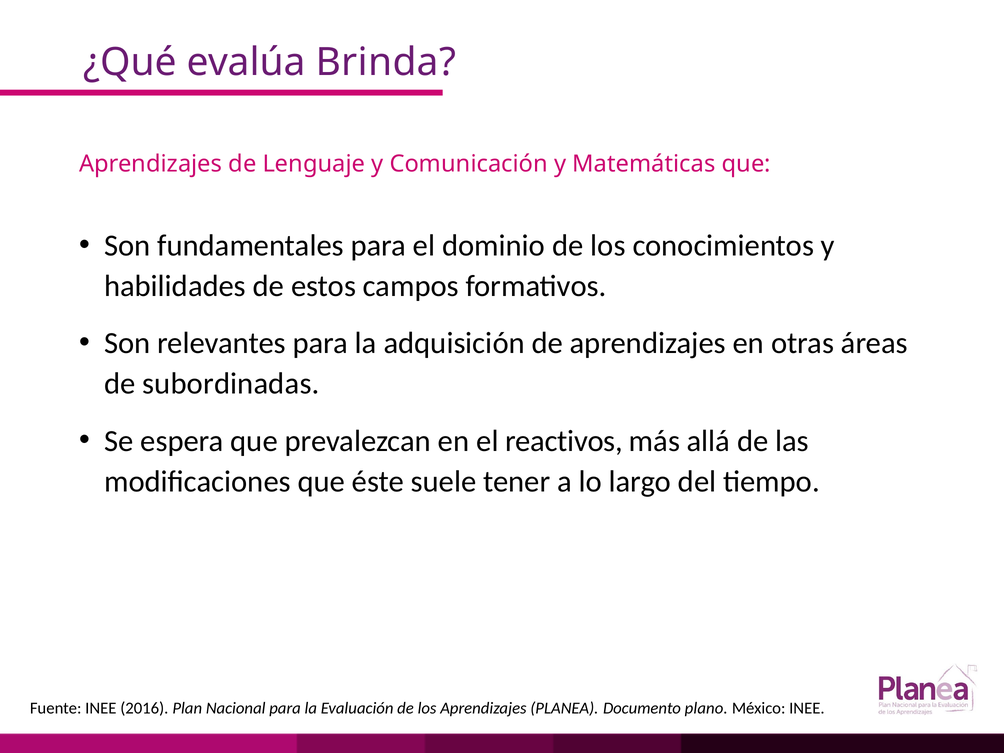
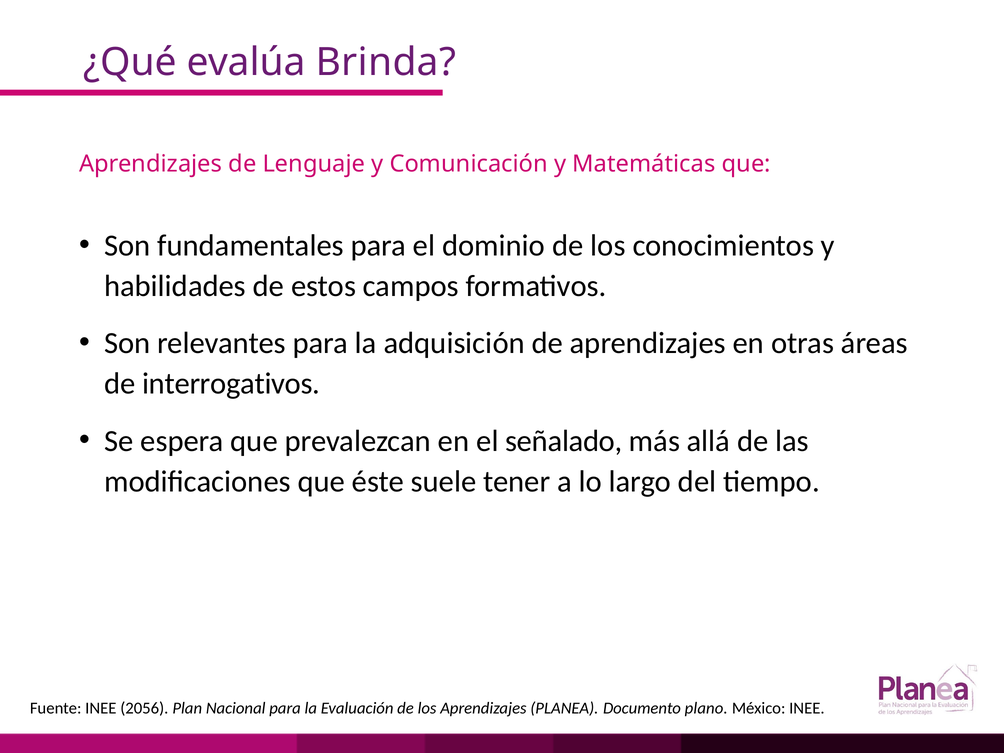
subordinadas: subordinadas -> interrogativos (231, 384)
reactivos: reactivos -> señalado (564, 441)
2016: 2016 -> 2056 (144, 708)
